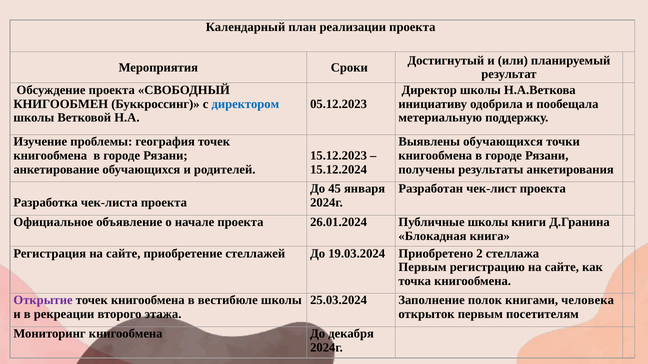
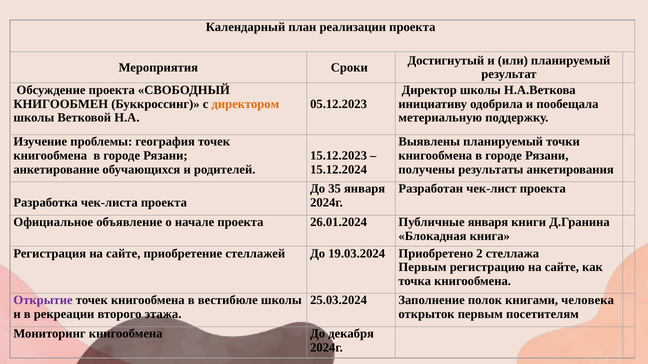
директором colour: blue -> orange (245, 104)
Выявлены обучающихся: обучающихся -> планируемый (503, 142)
45: 45 -> 35 (335, 189)
Публичные школы: школы -> января (488, 223)
